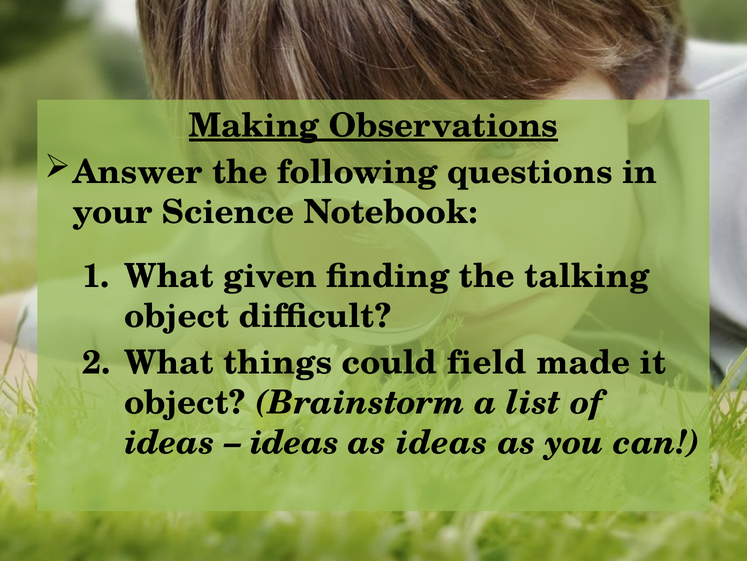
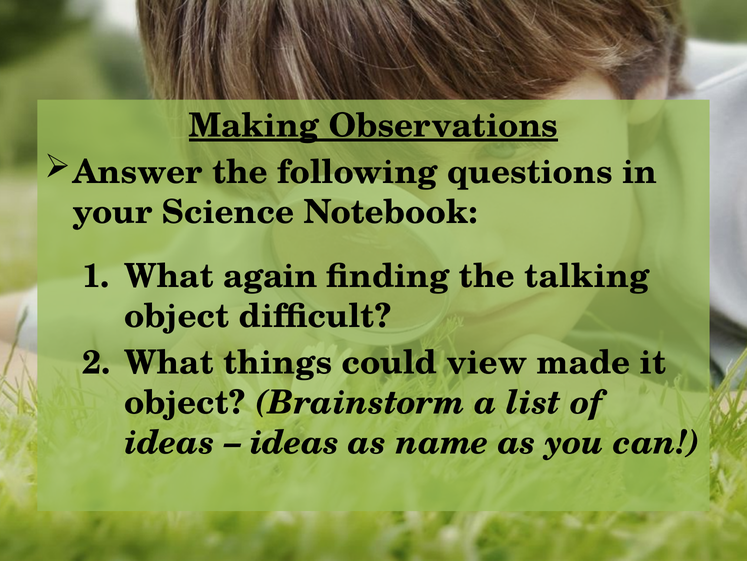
given: given -> again (270, 276)
field: field -> view (487, 362)
as ideas: ideas -> name (442, 442)
